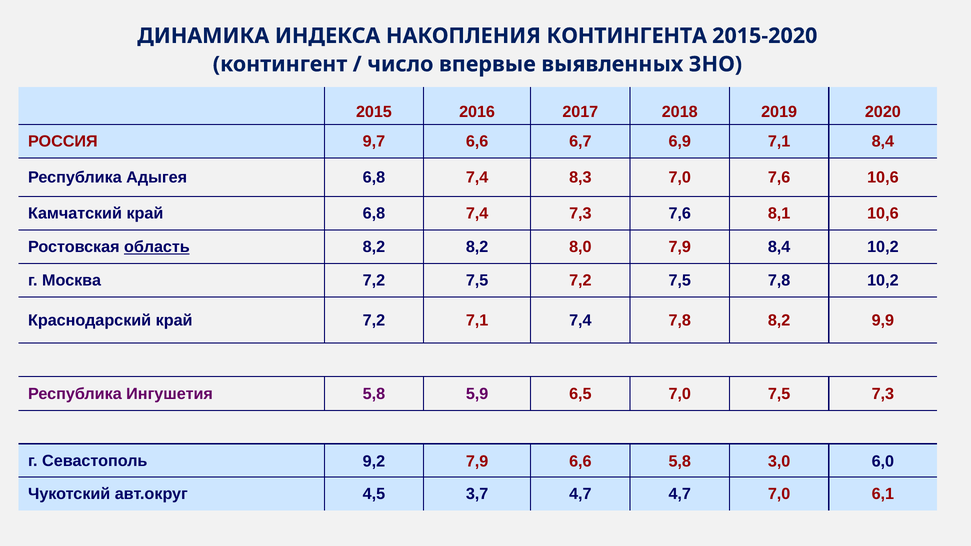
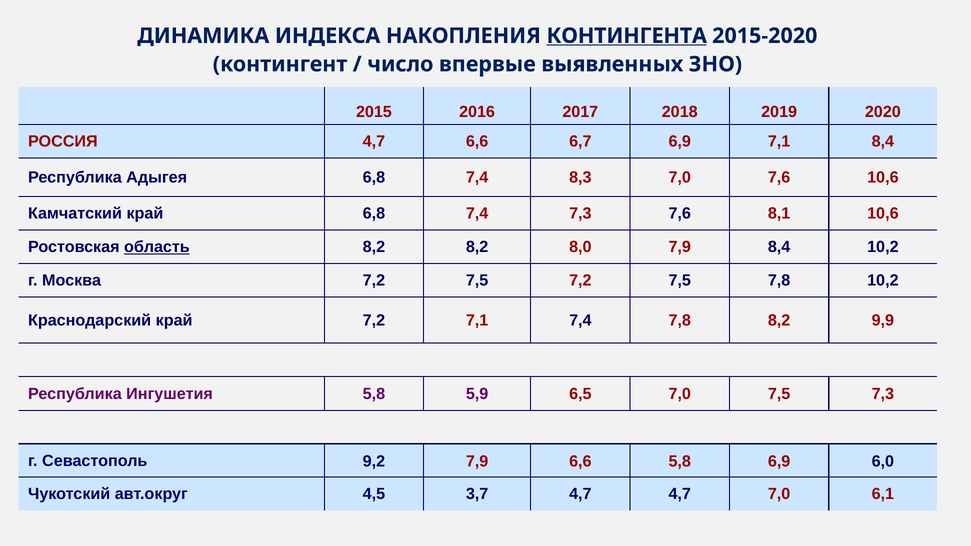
КОНТИНГЕНТА underline: none -> present (627, 36)
РОССИЯ 9,7: 9,7 -> 4,7 (374, 141)
5,8 3,0: 3,0 -> 6,9 (779, 461)
